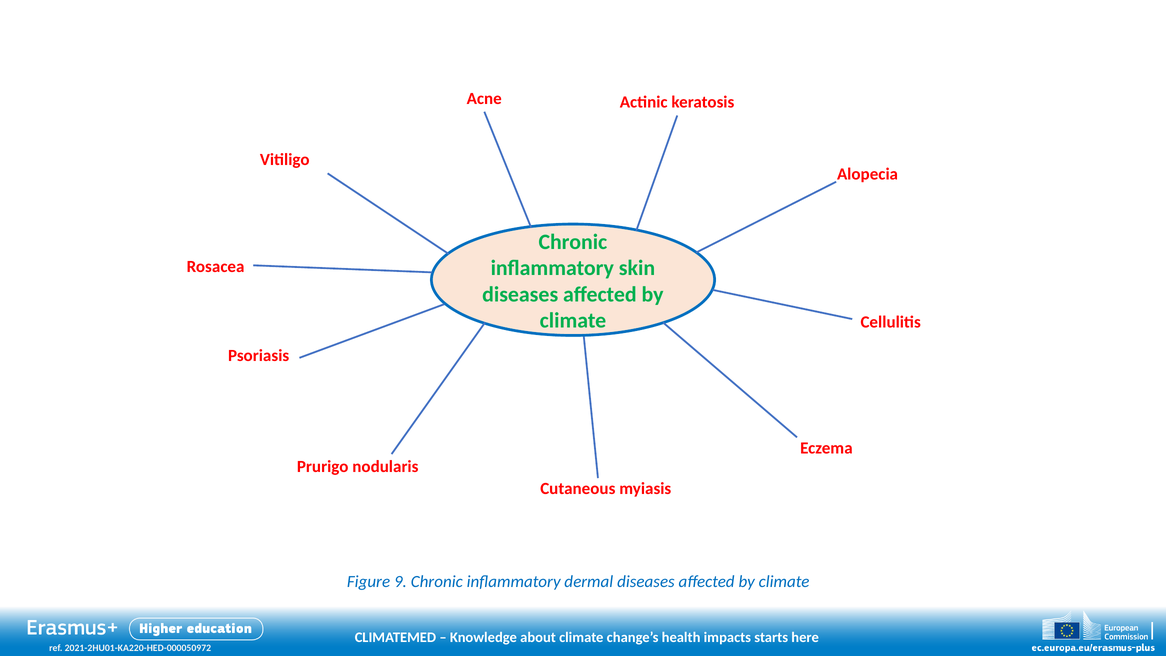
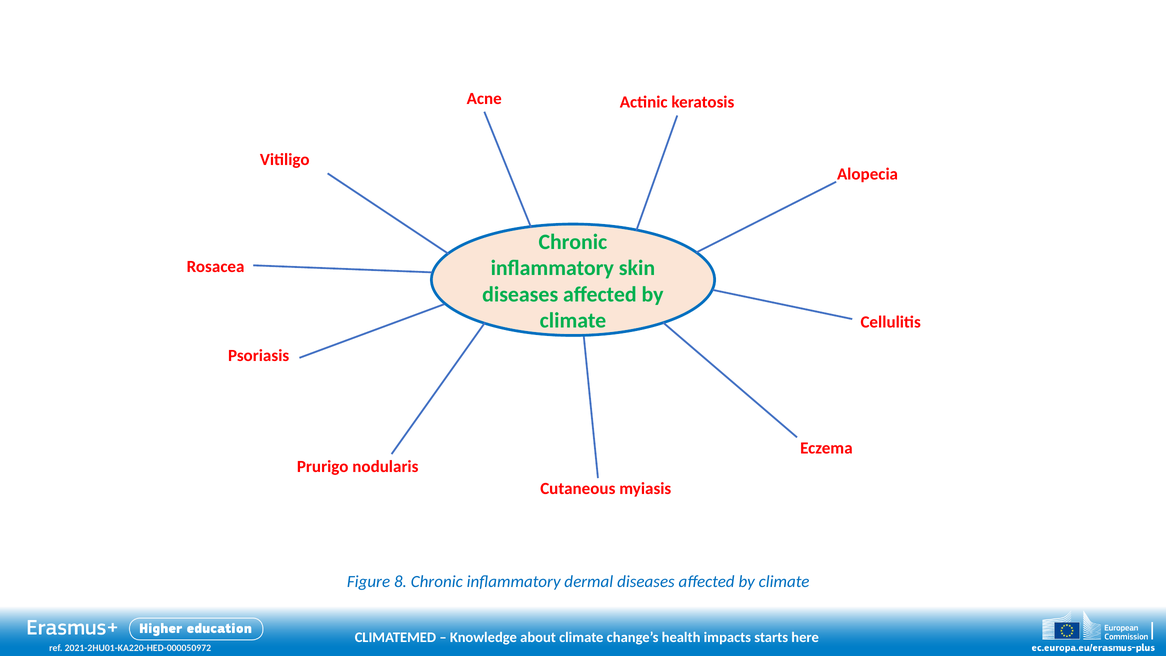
9: 9 -> 8 (400, 581)
